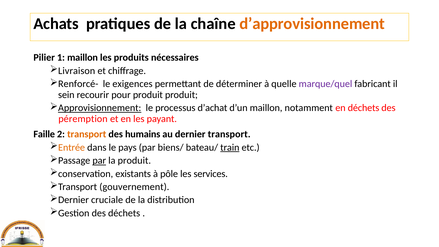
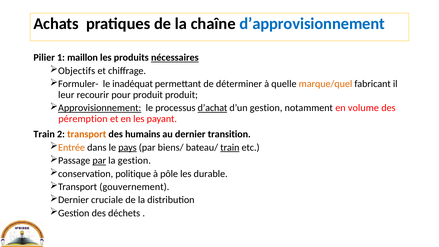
d’approvisionnement colour: orange -> blue (312, 24)
nécessaires underline: none -> present (175, 58)
Livraison: Livraison -> Objectifs (77, 71)
Renforcé-: Renforcé- -> Formuler- (78, 84)
exigences: exigences -> inadéquat (133, 84)
marque/quel colour: purple -> orange (325, 84)
sein: sein -> leur (66, 95)
d’achat underline: none -> present (212, 108)
d’un maillon: maillon -> gestion (266, 108)
en déchets: déchets -> volume (363, 108)
Faille: Faille -> Train (44, 134)
dernier transport: transport -> transition (229, 134)
pays underline: none -> present (127, 147)
la produit: produit -> gestion (134, 161)
existants: existants -> politique (133, 174)
services: services -> durable (211, 174)
